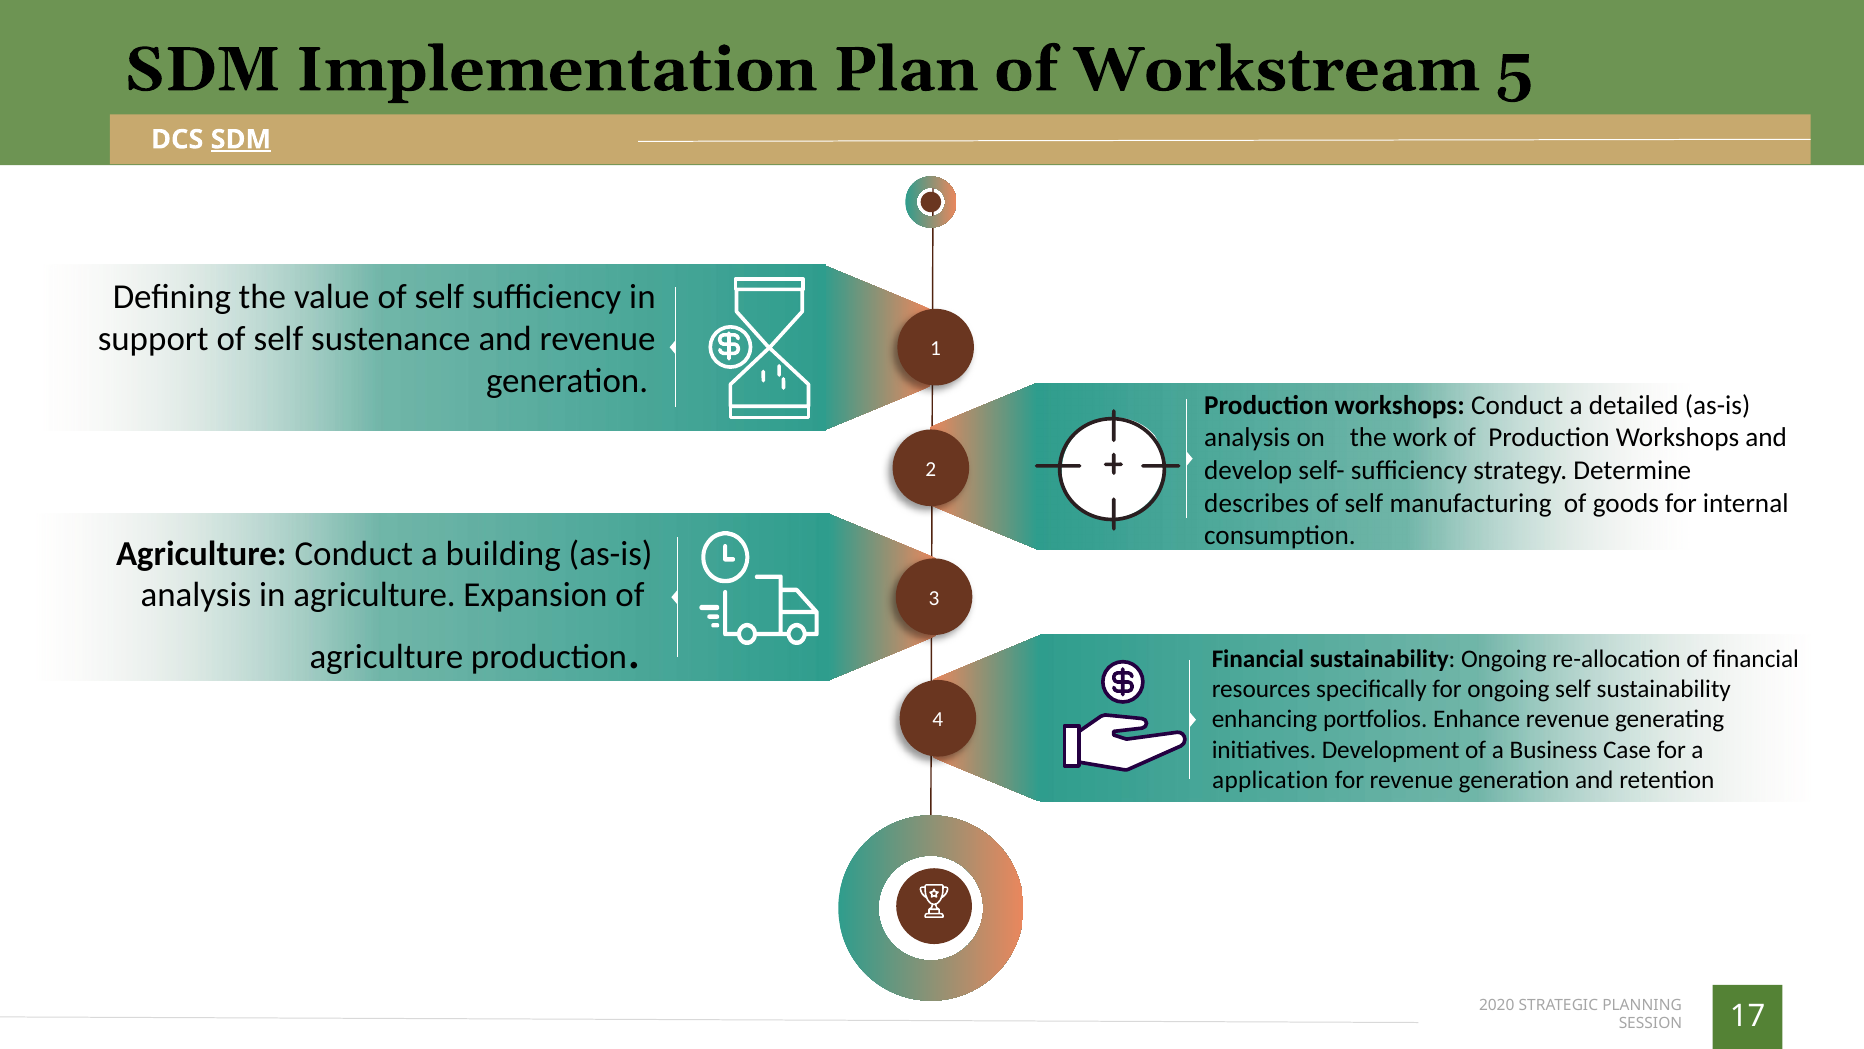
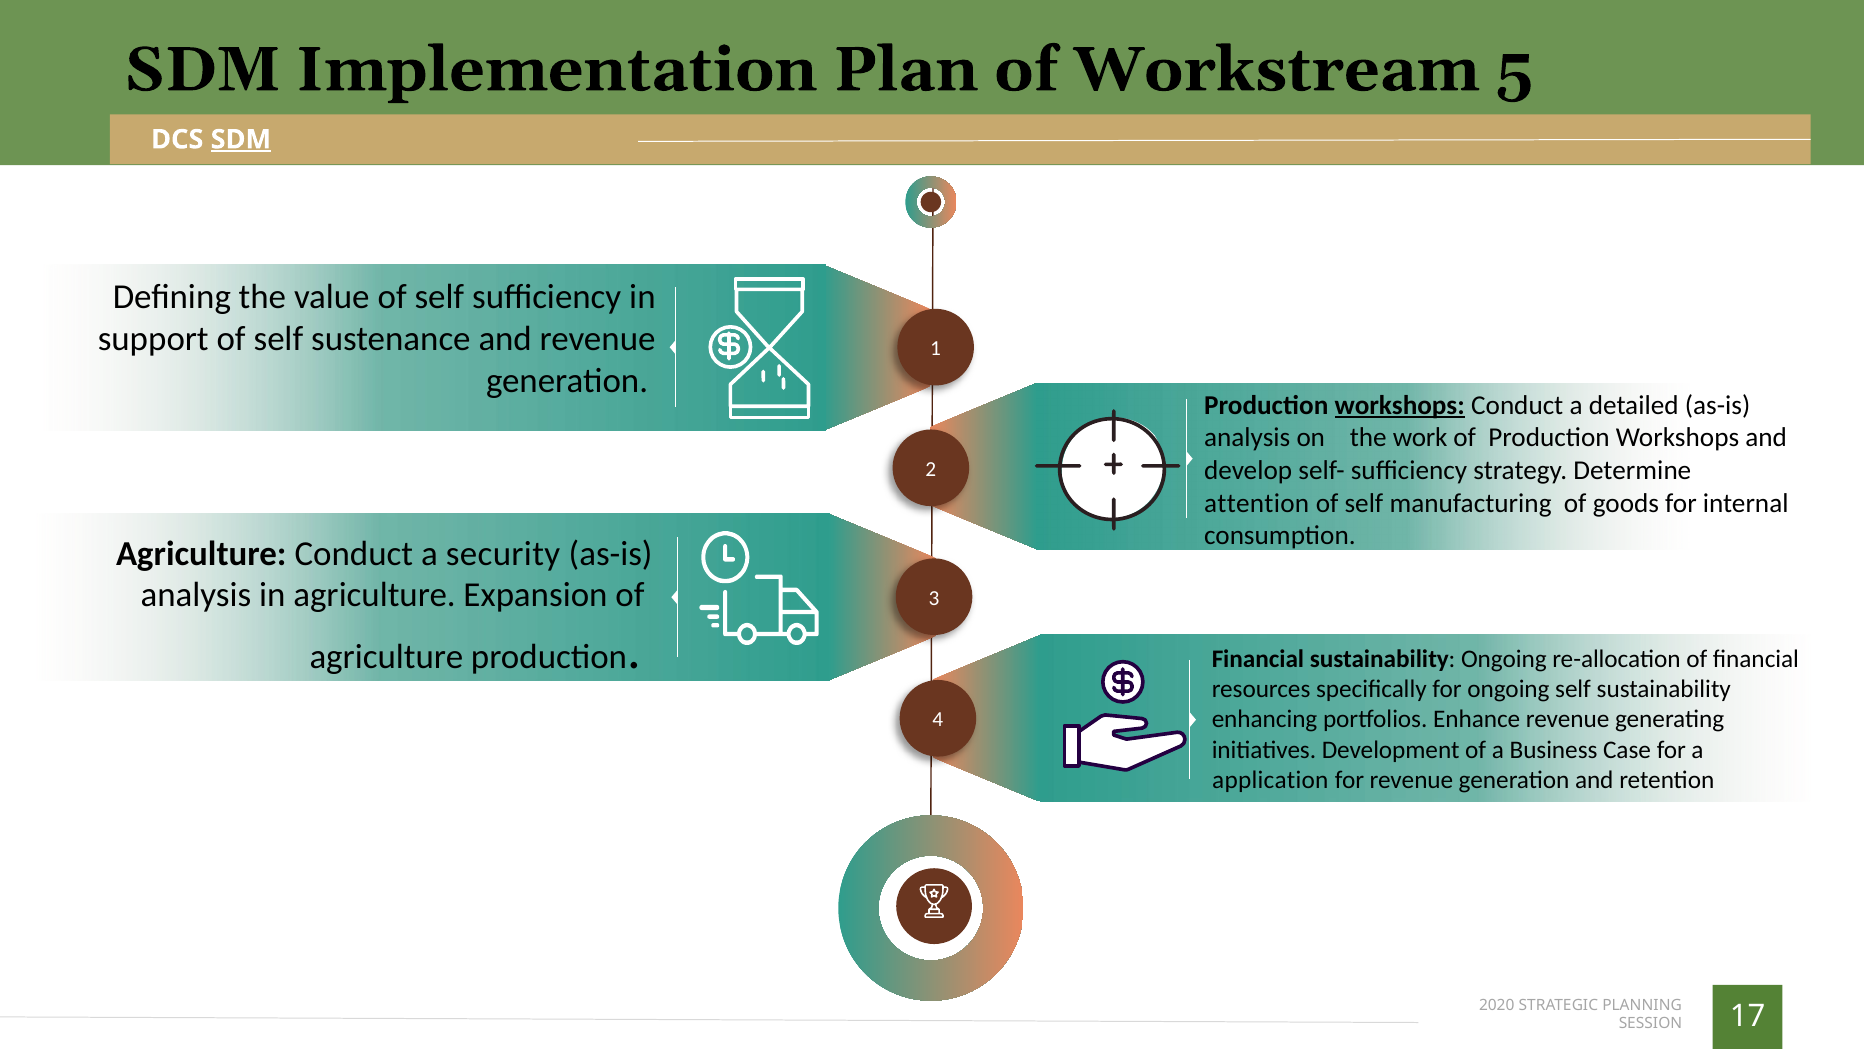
workshops underline: none -> present (1400, 405)
describes: describes -> attention (1257, 503)
building: building -> security (503, 553)
